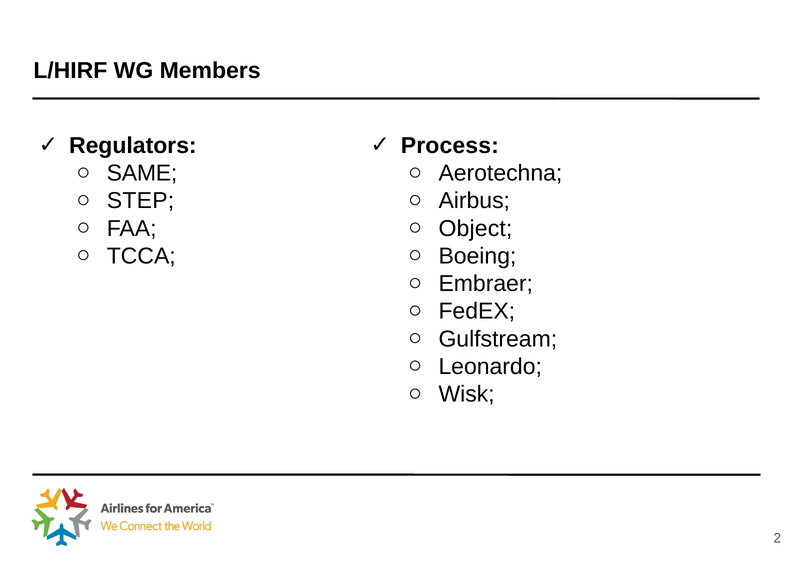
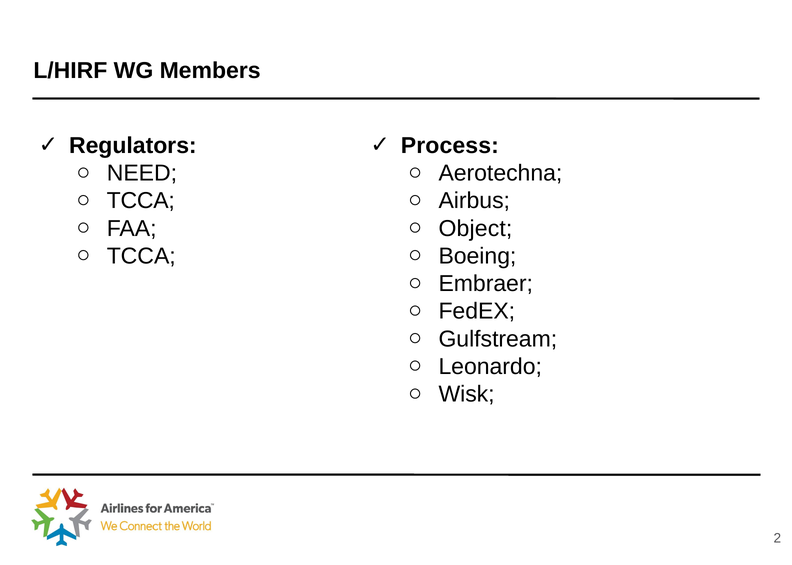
SAME: SAME -> NEED (142, 173)
STEP: STEP -> TCCA (141, 201)
